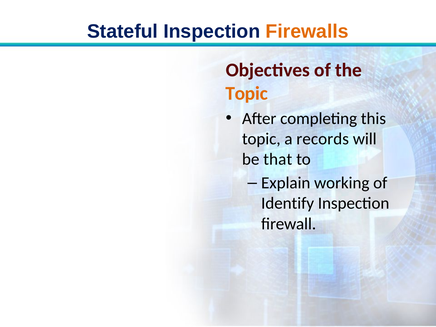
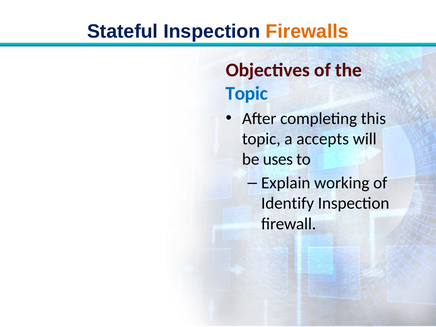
Topic colour: orange -> blue (247, 94)
records: records -> accepts (323, 139)
that: that -> uses (278, 159)
